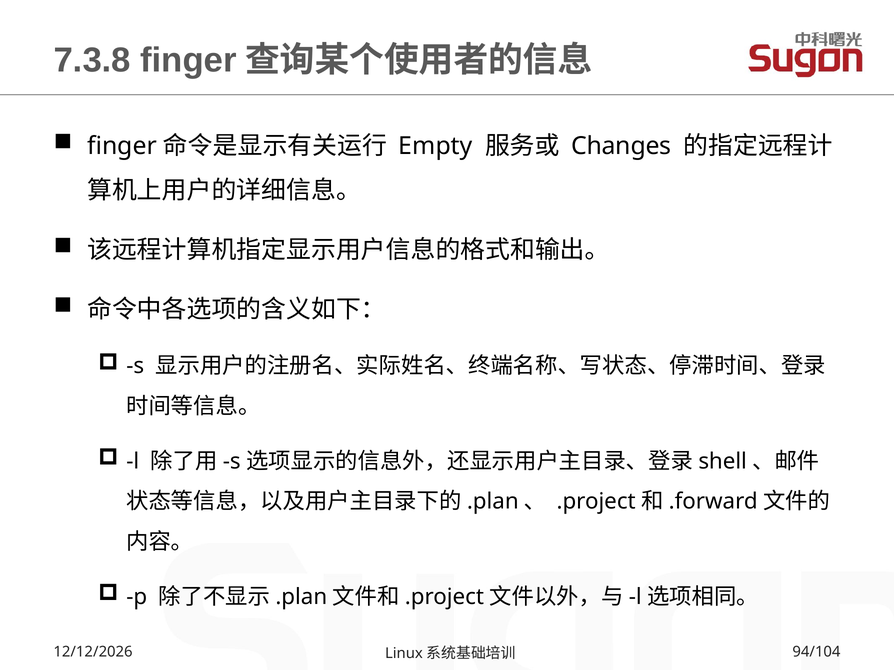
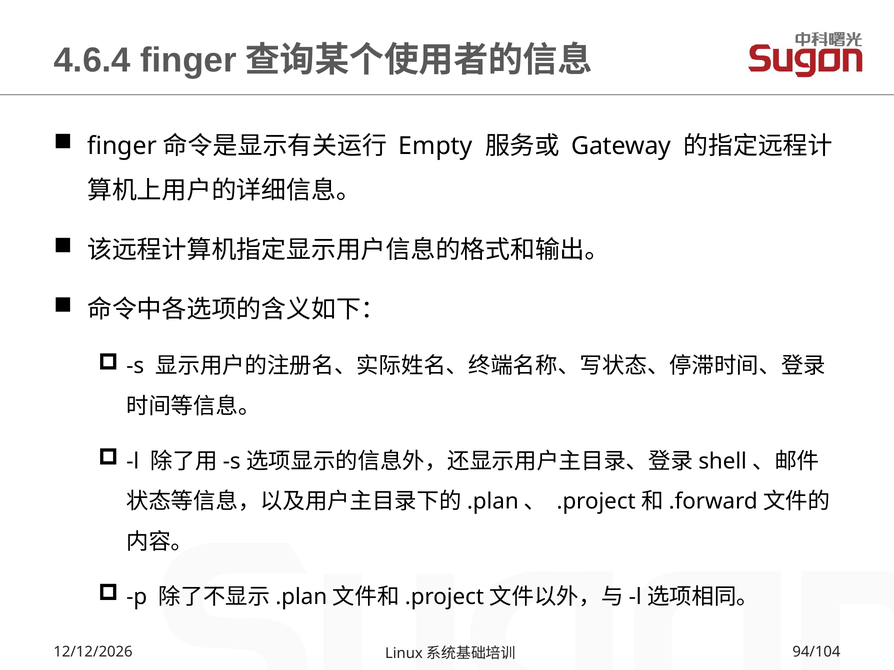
7.3.8: 7.3.8 -> 4.6.4 (92, 60)
Changes: Changes -> Gateway (621, 146)
